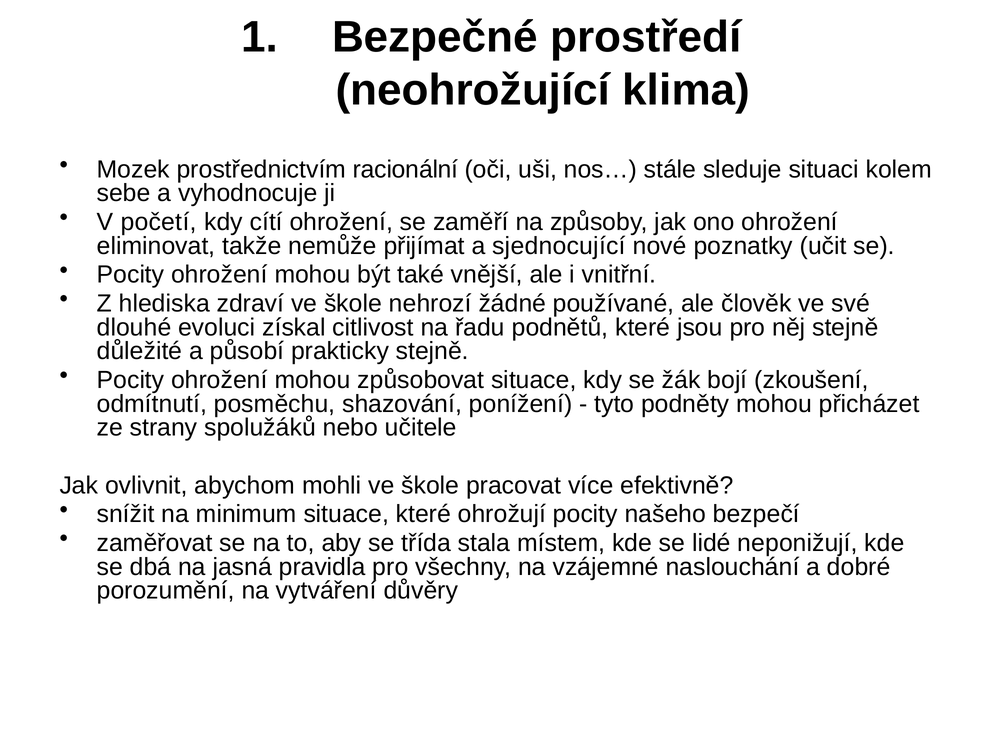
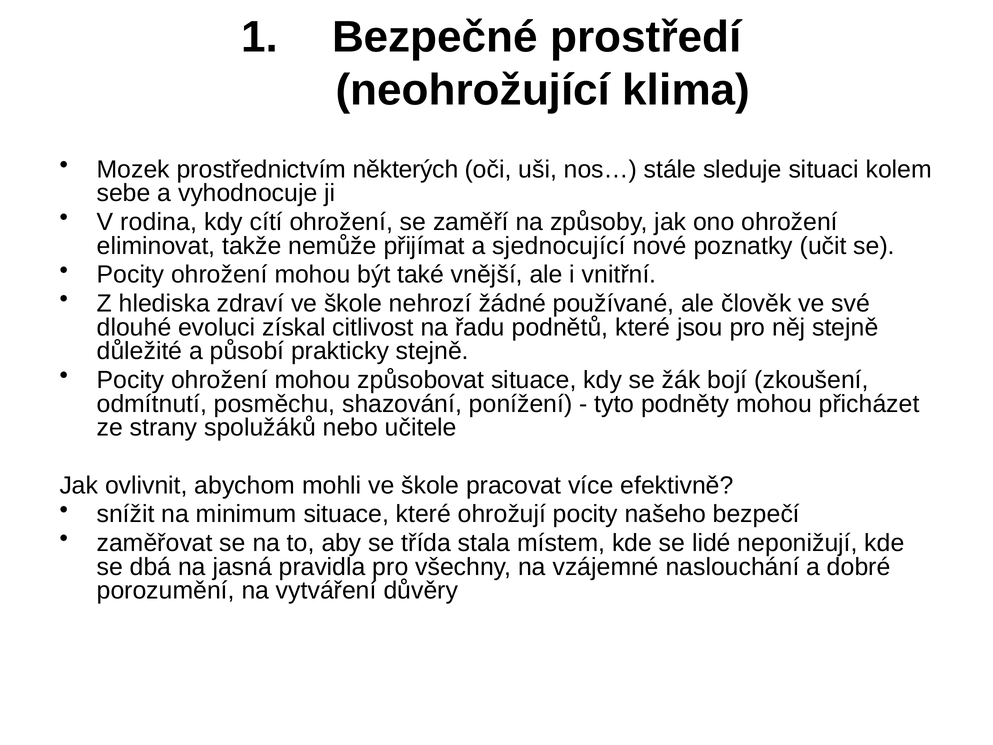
racionální: racionální -> některých (406, 169)
početí: početí -> rodina (159, 222)
